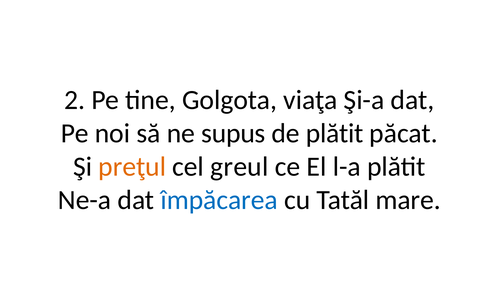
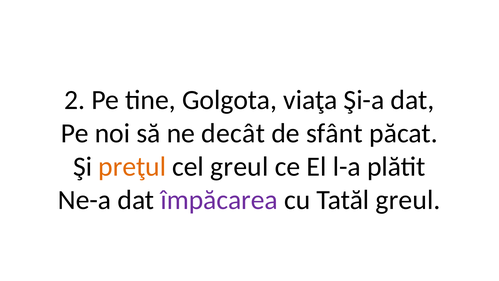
supus: supus -> decât (233, 133)
de plătit: plătit -> sfânt (334, 133)
împăcarea colour: blue -> purple (219, 200)
Tatăl mare: mare -> greul (408, 200)
